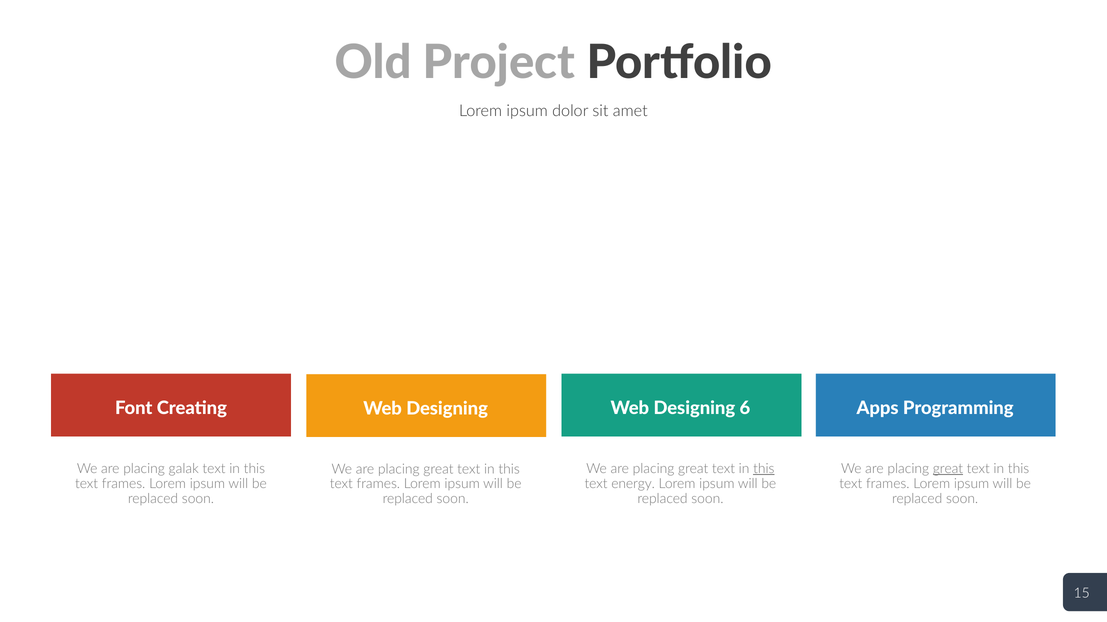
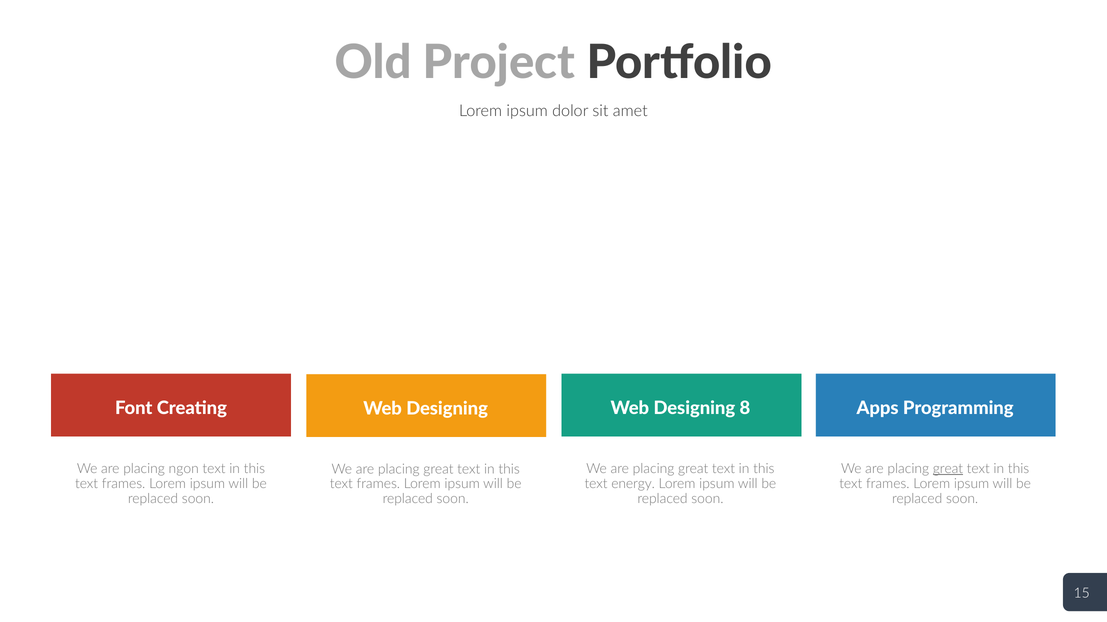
6: 6 -> 8 (745, 409)
galak: galak -> ngon (184, 469)
this underline: present -> none (764, 469)
